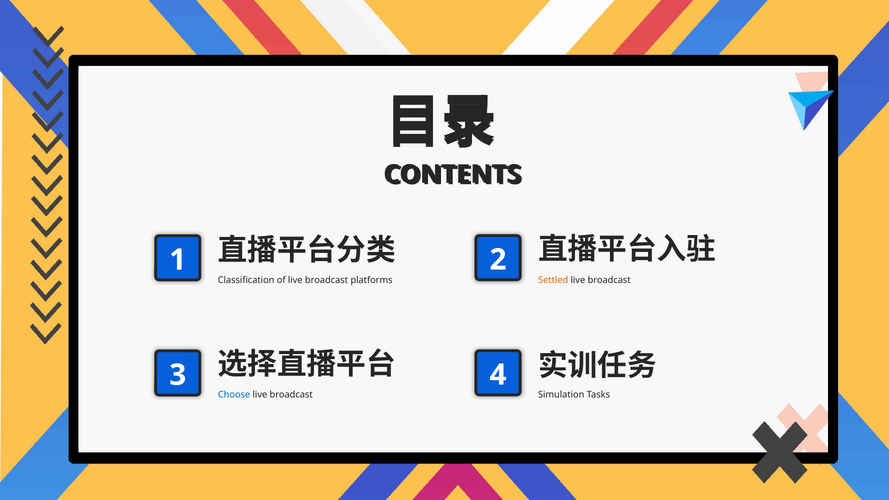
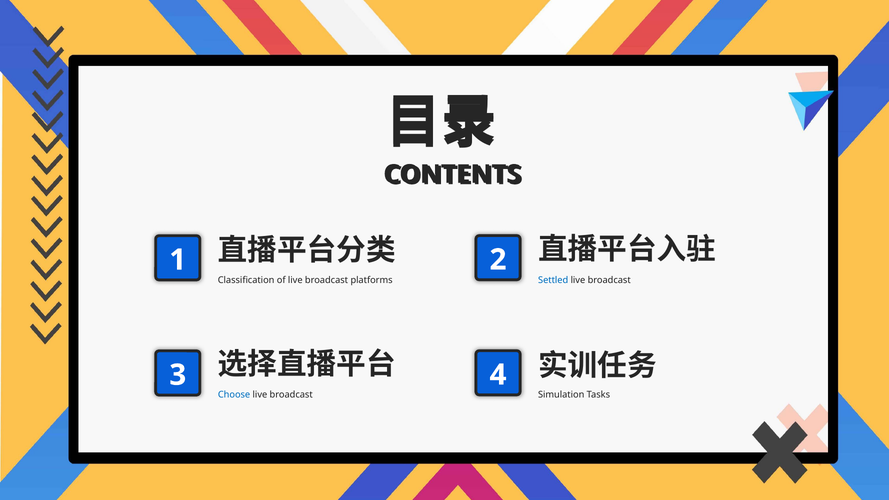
Settled colour: orange -> blue (553, 280)
